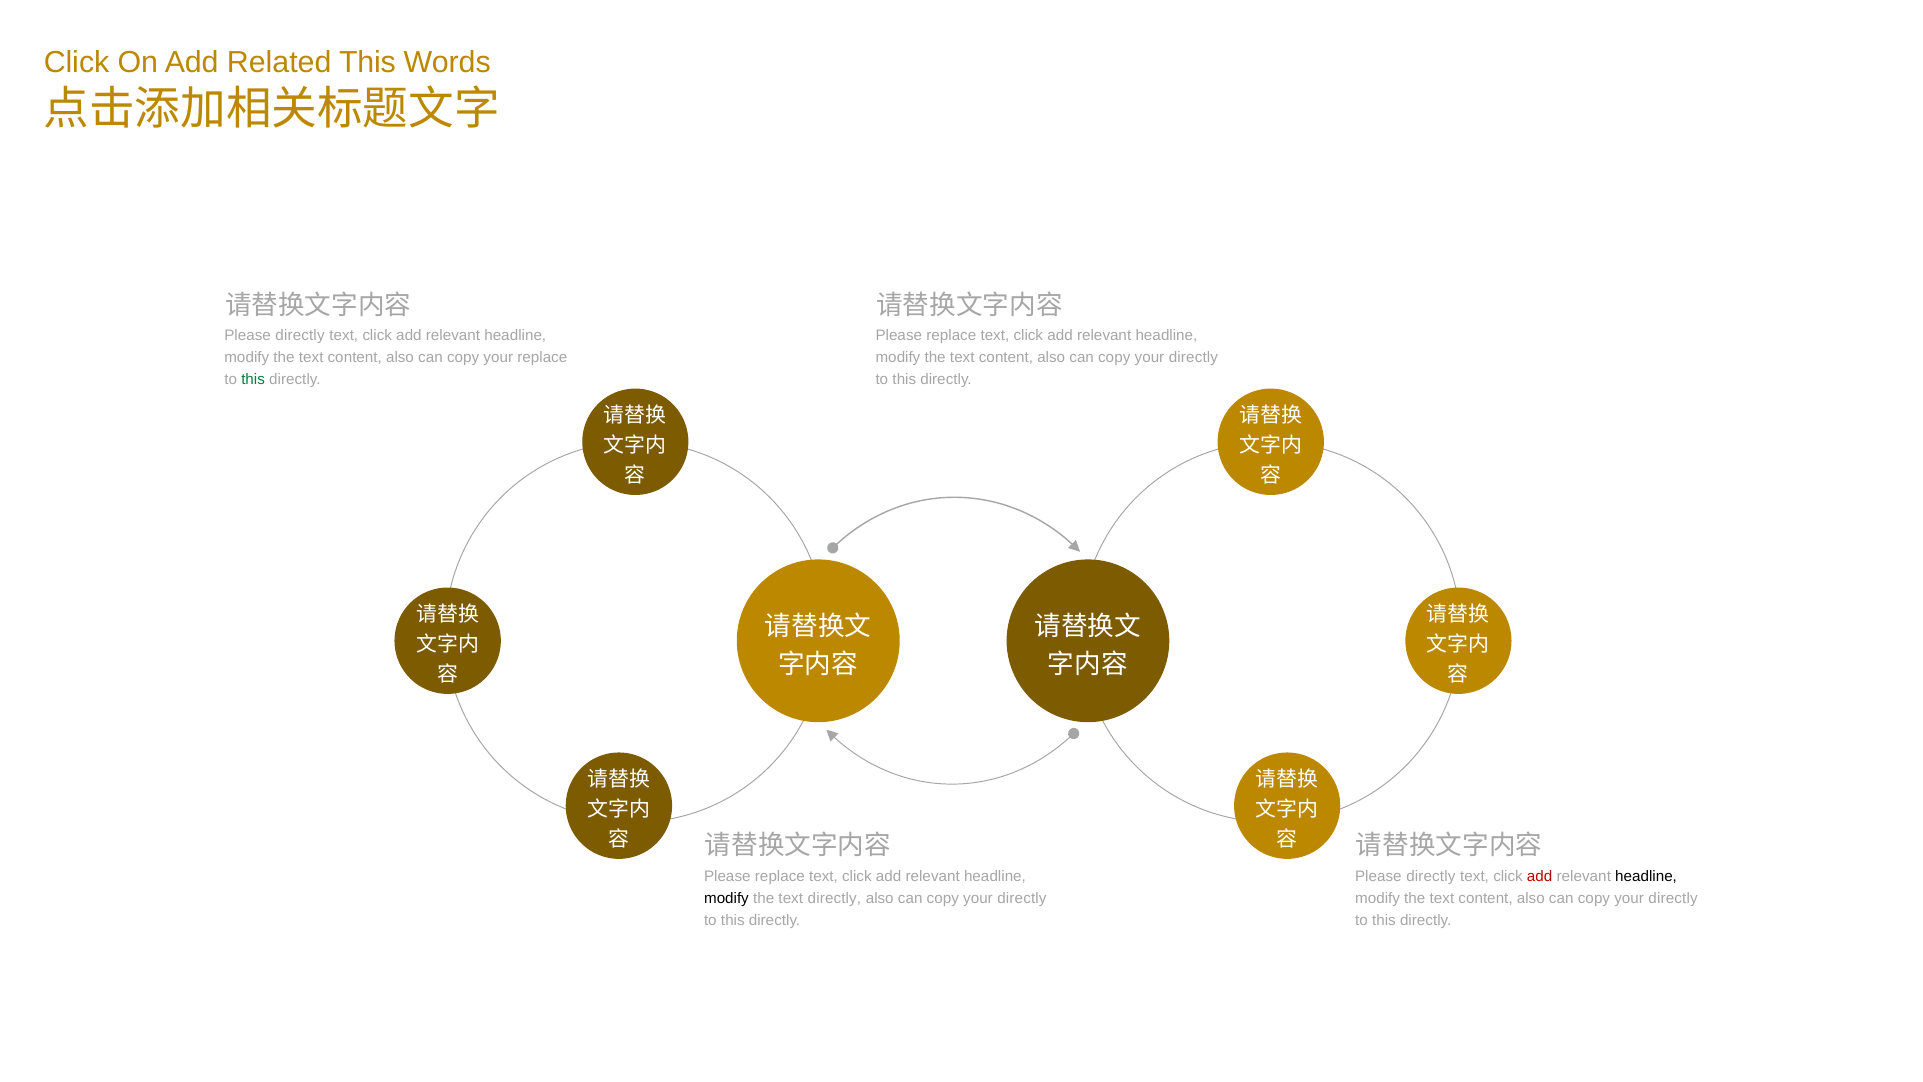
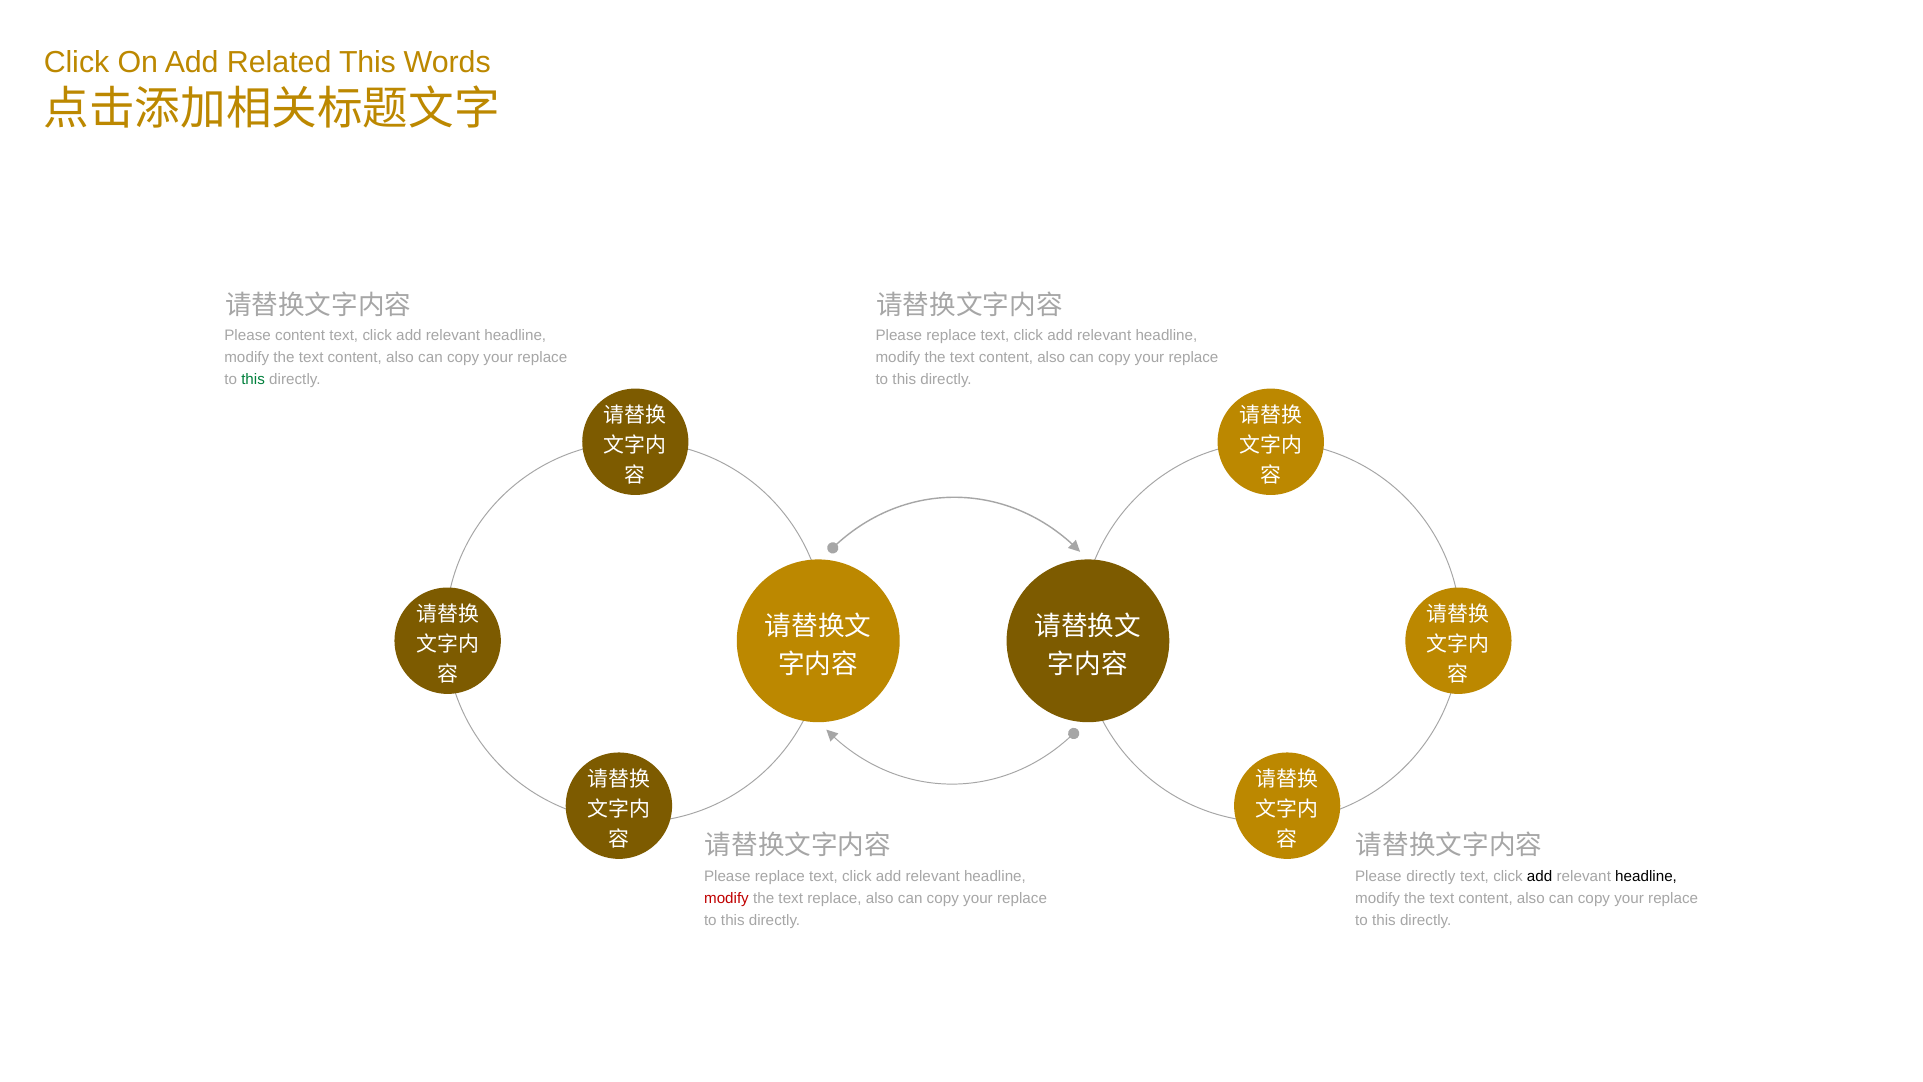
directly: directly -> content (300, 336)
directly: directly -> replace (1193, 358)
add colour: red -> black (1540, 876)
modify colour: black -> red (726, 898)
text directly: directly -> replace (834, 898)
directly: directly -> replace (1022, 898)
directly: directly -> replace (1673, 898)
